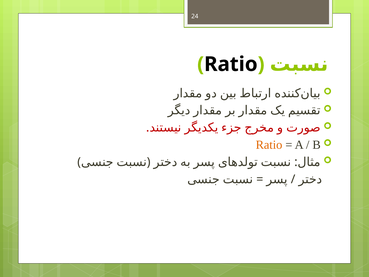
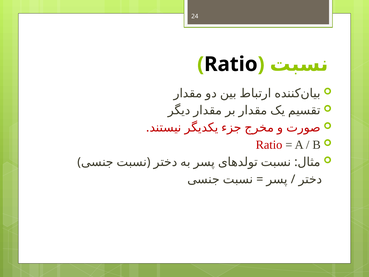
Ratio colour: orange -> red (269, 145)
